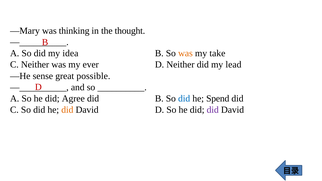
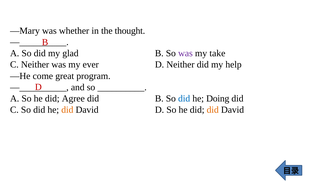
thinking: thinking -> whether (74, 31)
idea: idea -> glad (70, 53)
was colour: orange -> purple (185, 53)
lead: lead -> help (234, 65)
sense: sense -> come (43, 76)
possible: possible -> program (93, 76)
Spend: Spend -> Doing (218, 99)
did colour: purple -> orange (213, 110)
